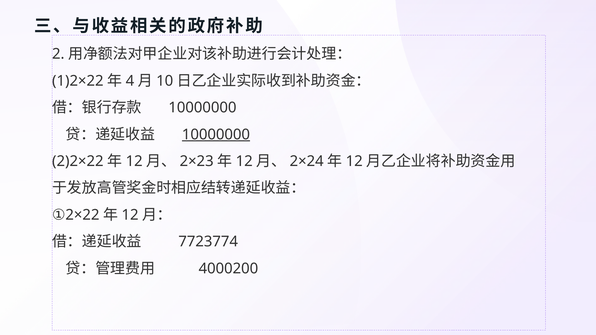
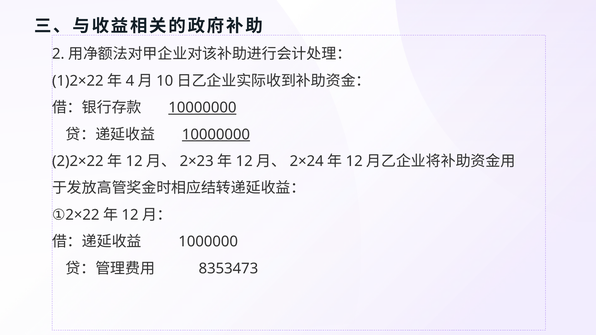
10000000 underline: none -> present (202, 108)
7723774: 7723774 -> 1000000 (208, 242)
4000200: 4000200 -> 8353473 (228, 269)
